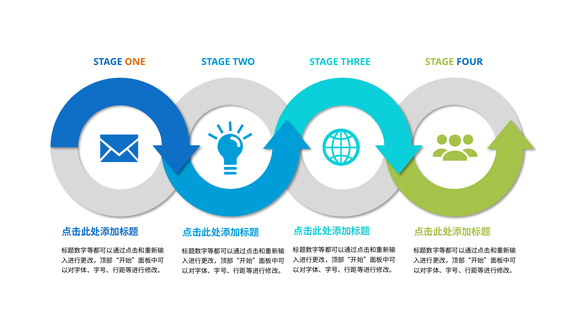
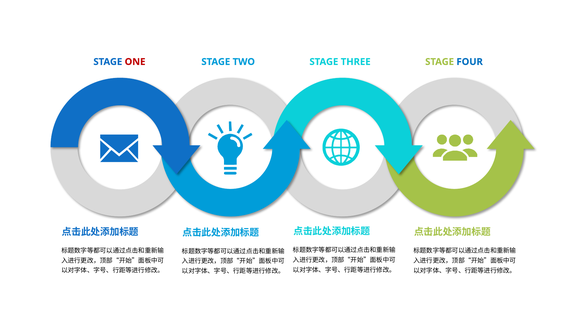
ONE colour: orange -> red (135, 62)
